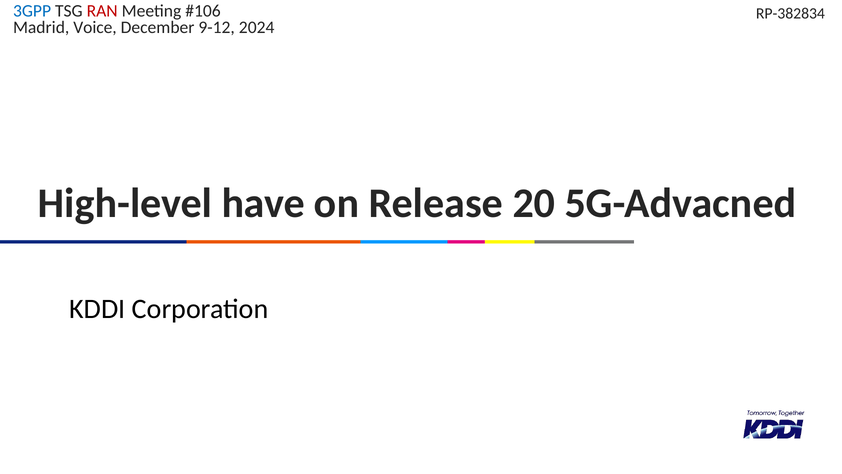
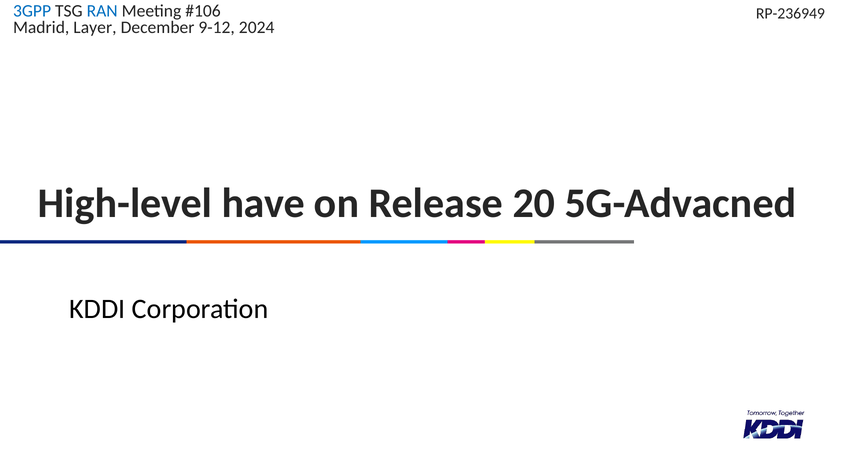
RAN colour: red -> blue (102, 11)
RP-382834: RP-382834 -> RP-236949 (790, 13)
Voice: Voice -> Layer (95, 27)
